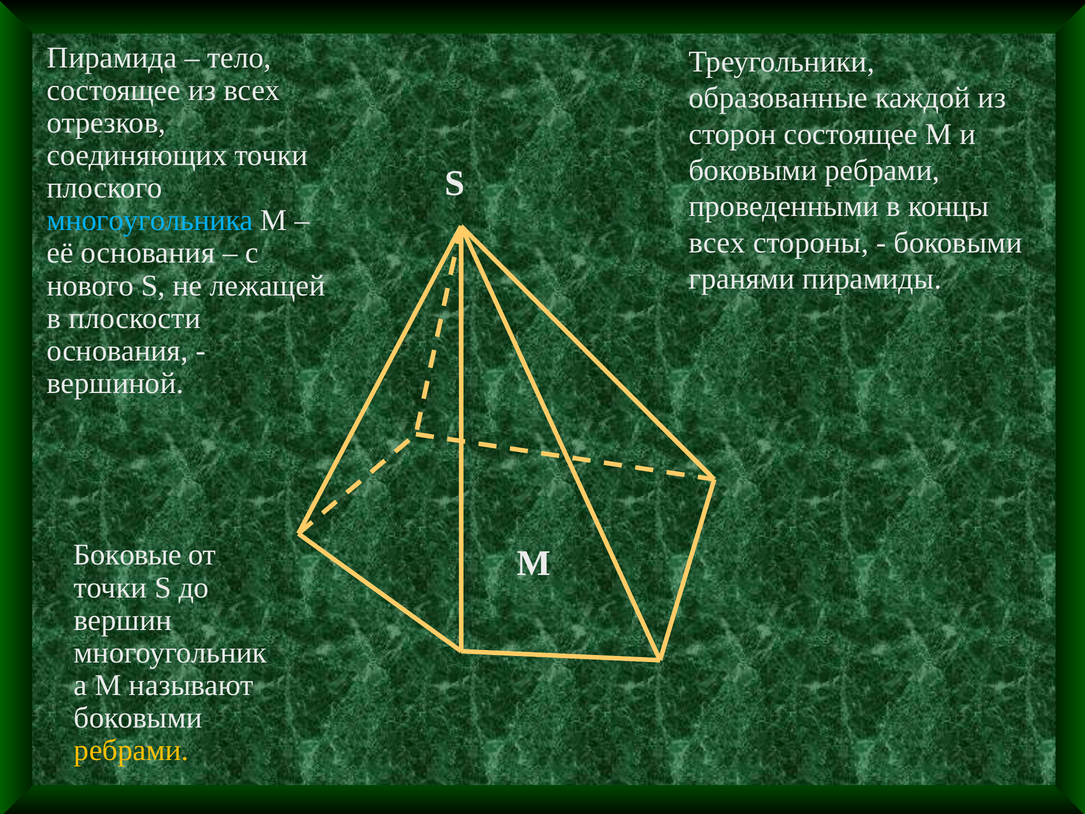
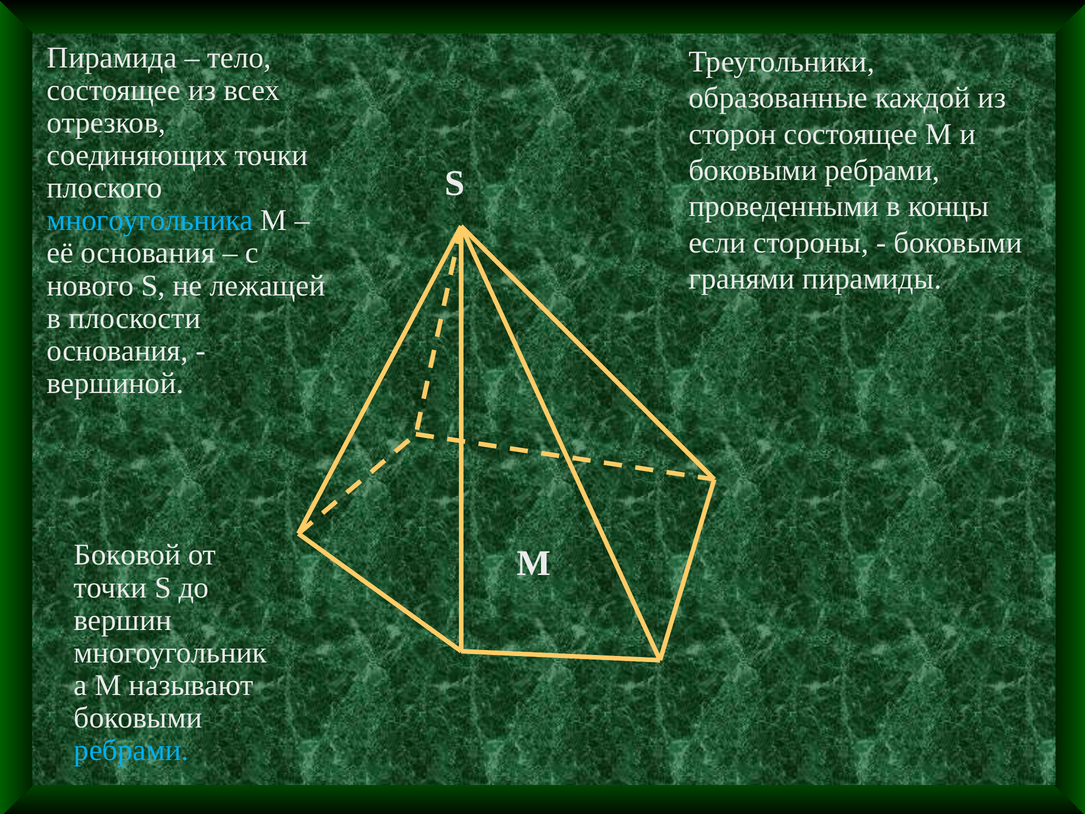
всех: всех -> если (717, 243)
Боковые: Боковые -> Боковой (127, 555)
ребрами colour: yellow -> light blue (131, 750)
